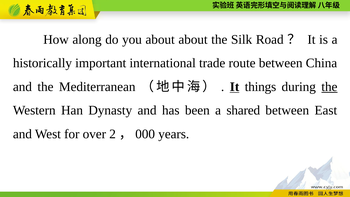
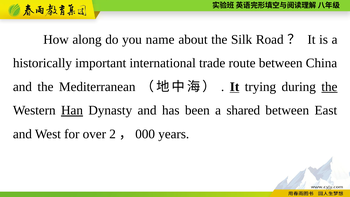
you about: about -> name (160, 39)
things: things -> trying (260, 87)
Han underline: none -> present (72, 110)
